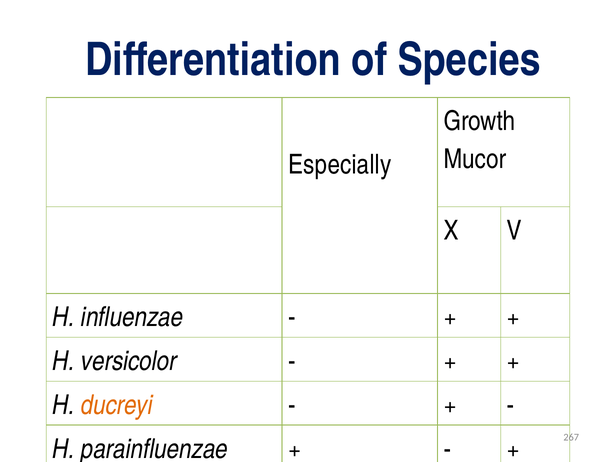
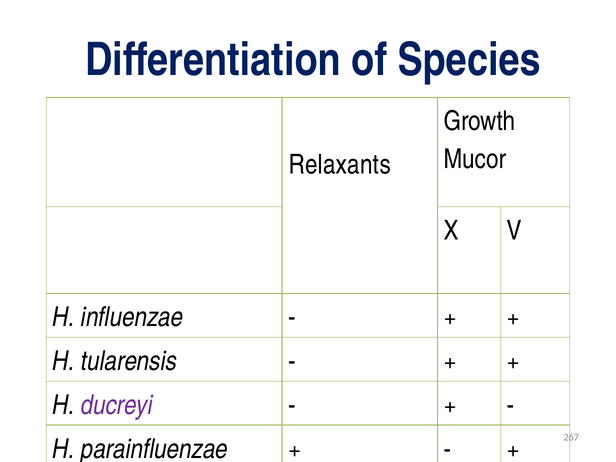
Especially: Especially -> Relaxants (340, 165)
versicolor: versicolor -> tularensis (129, 361)
ducreyi colour: orange -> purple (117, 405)
